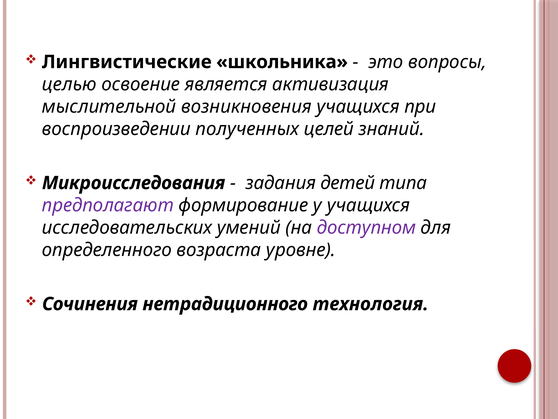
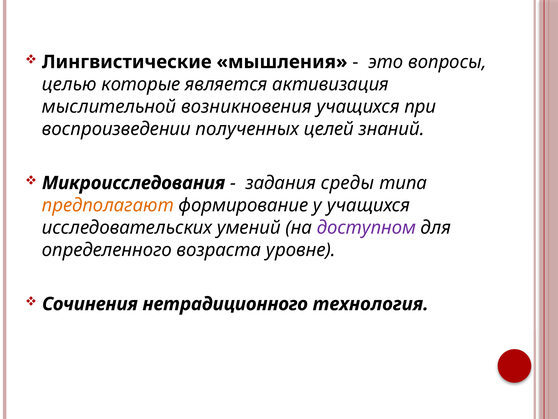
школьника: школьника -> мышления (282, 62)
освоение: освоение -> которые (141, 84)
детей: детей -> среды (348, 183)
предполагают colour: purple -> orange (108, 205)
